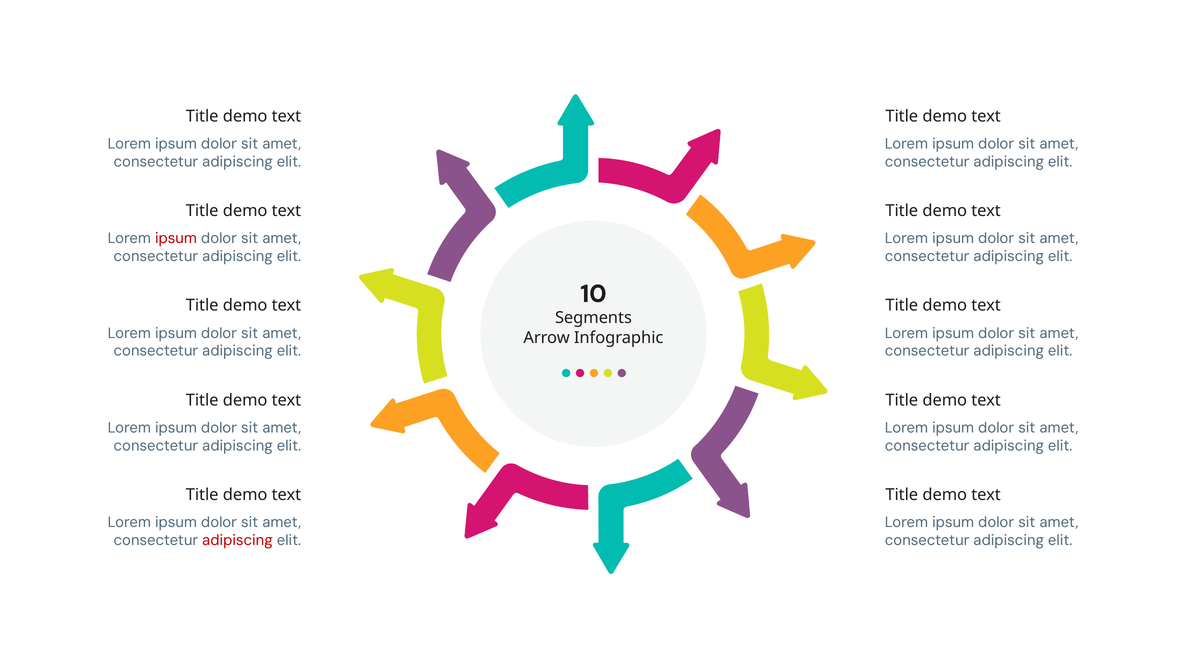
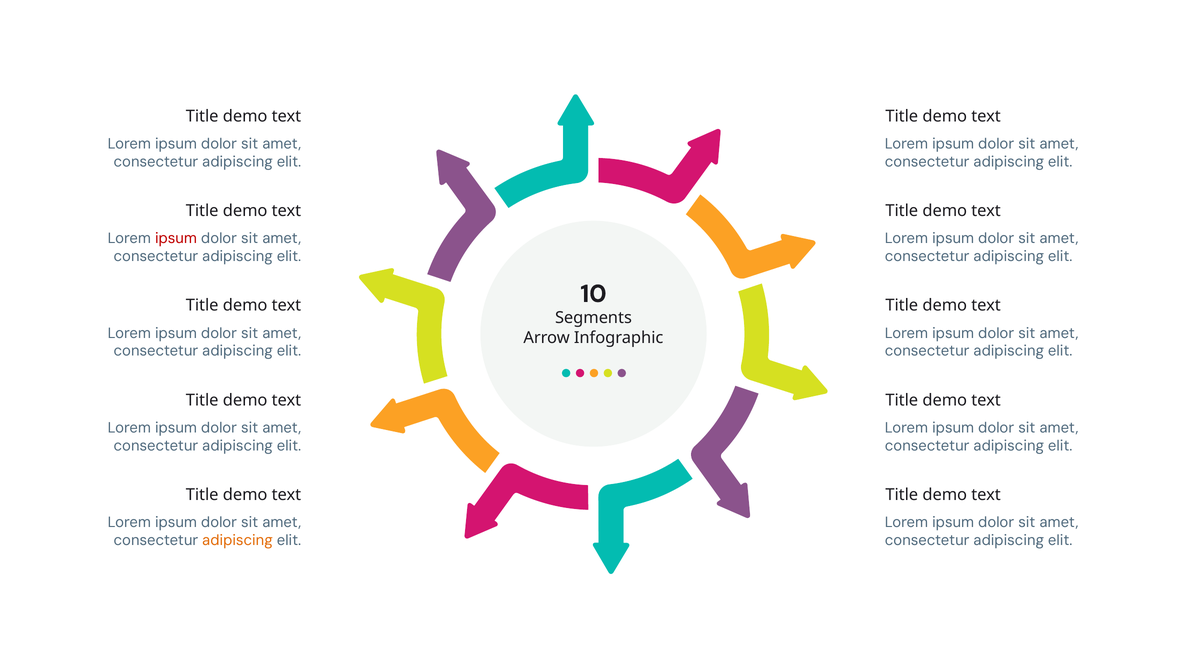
adipiscing colour: red -> orange (237, 541)
